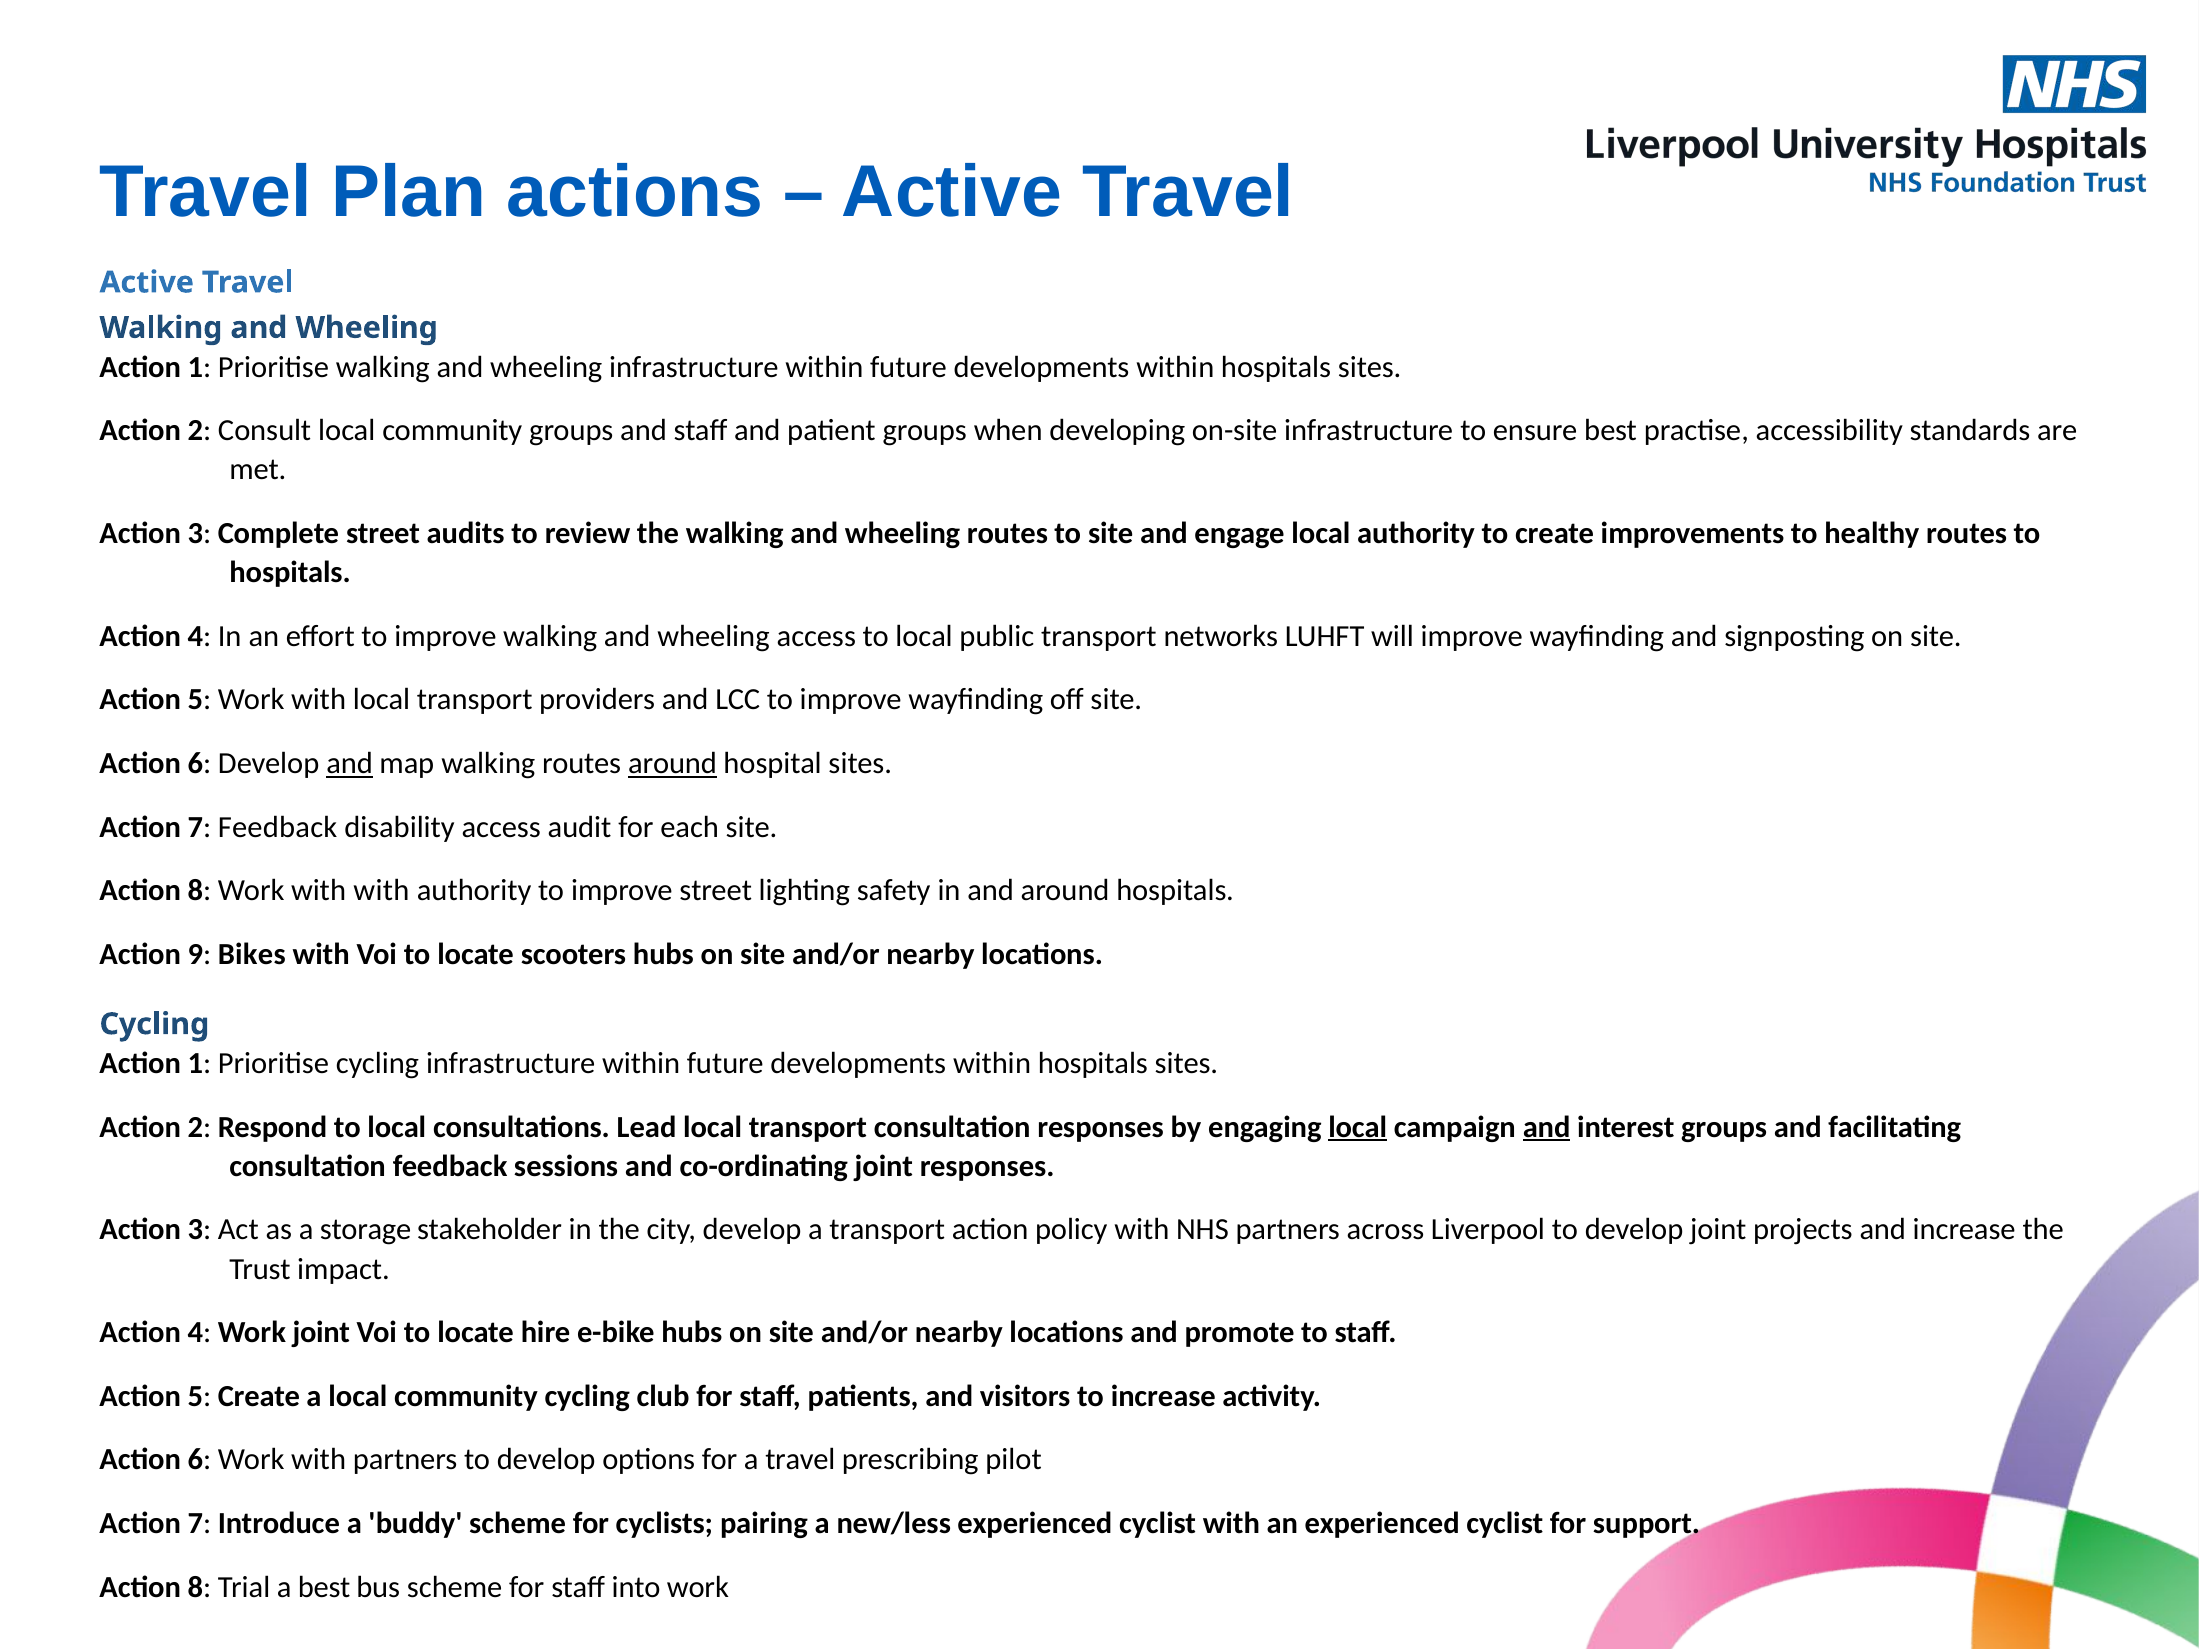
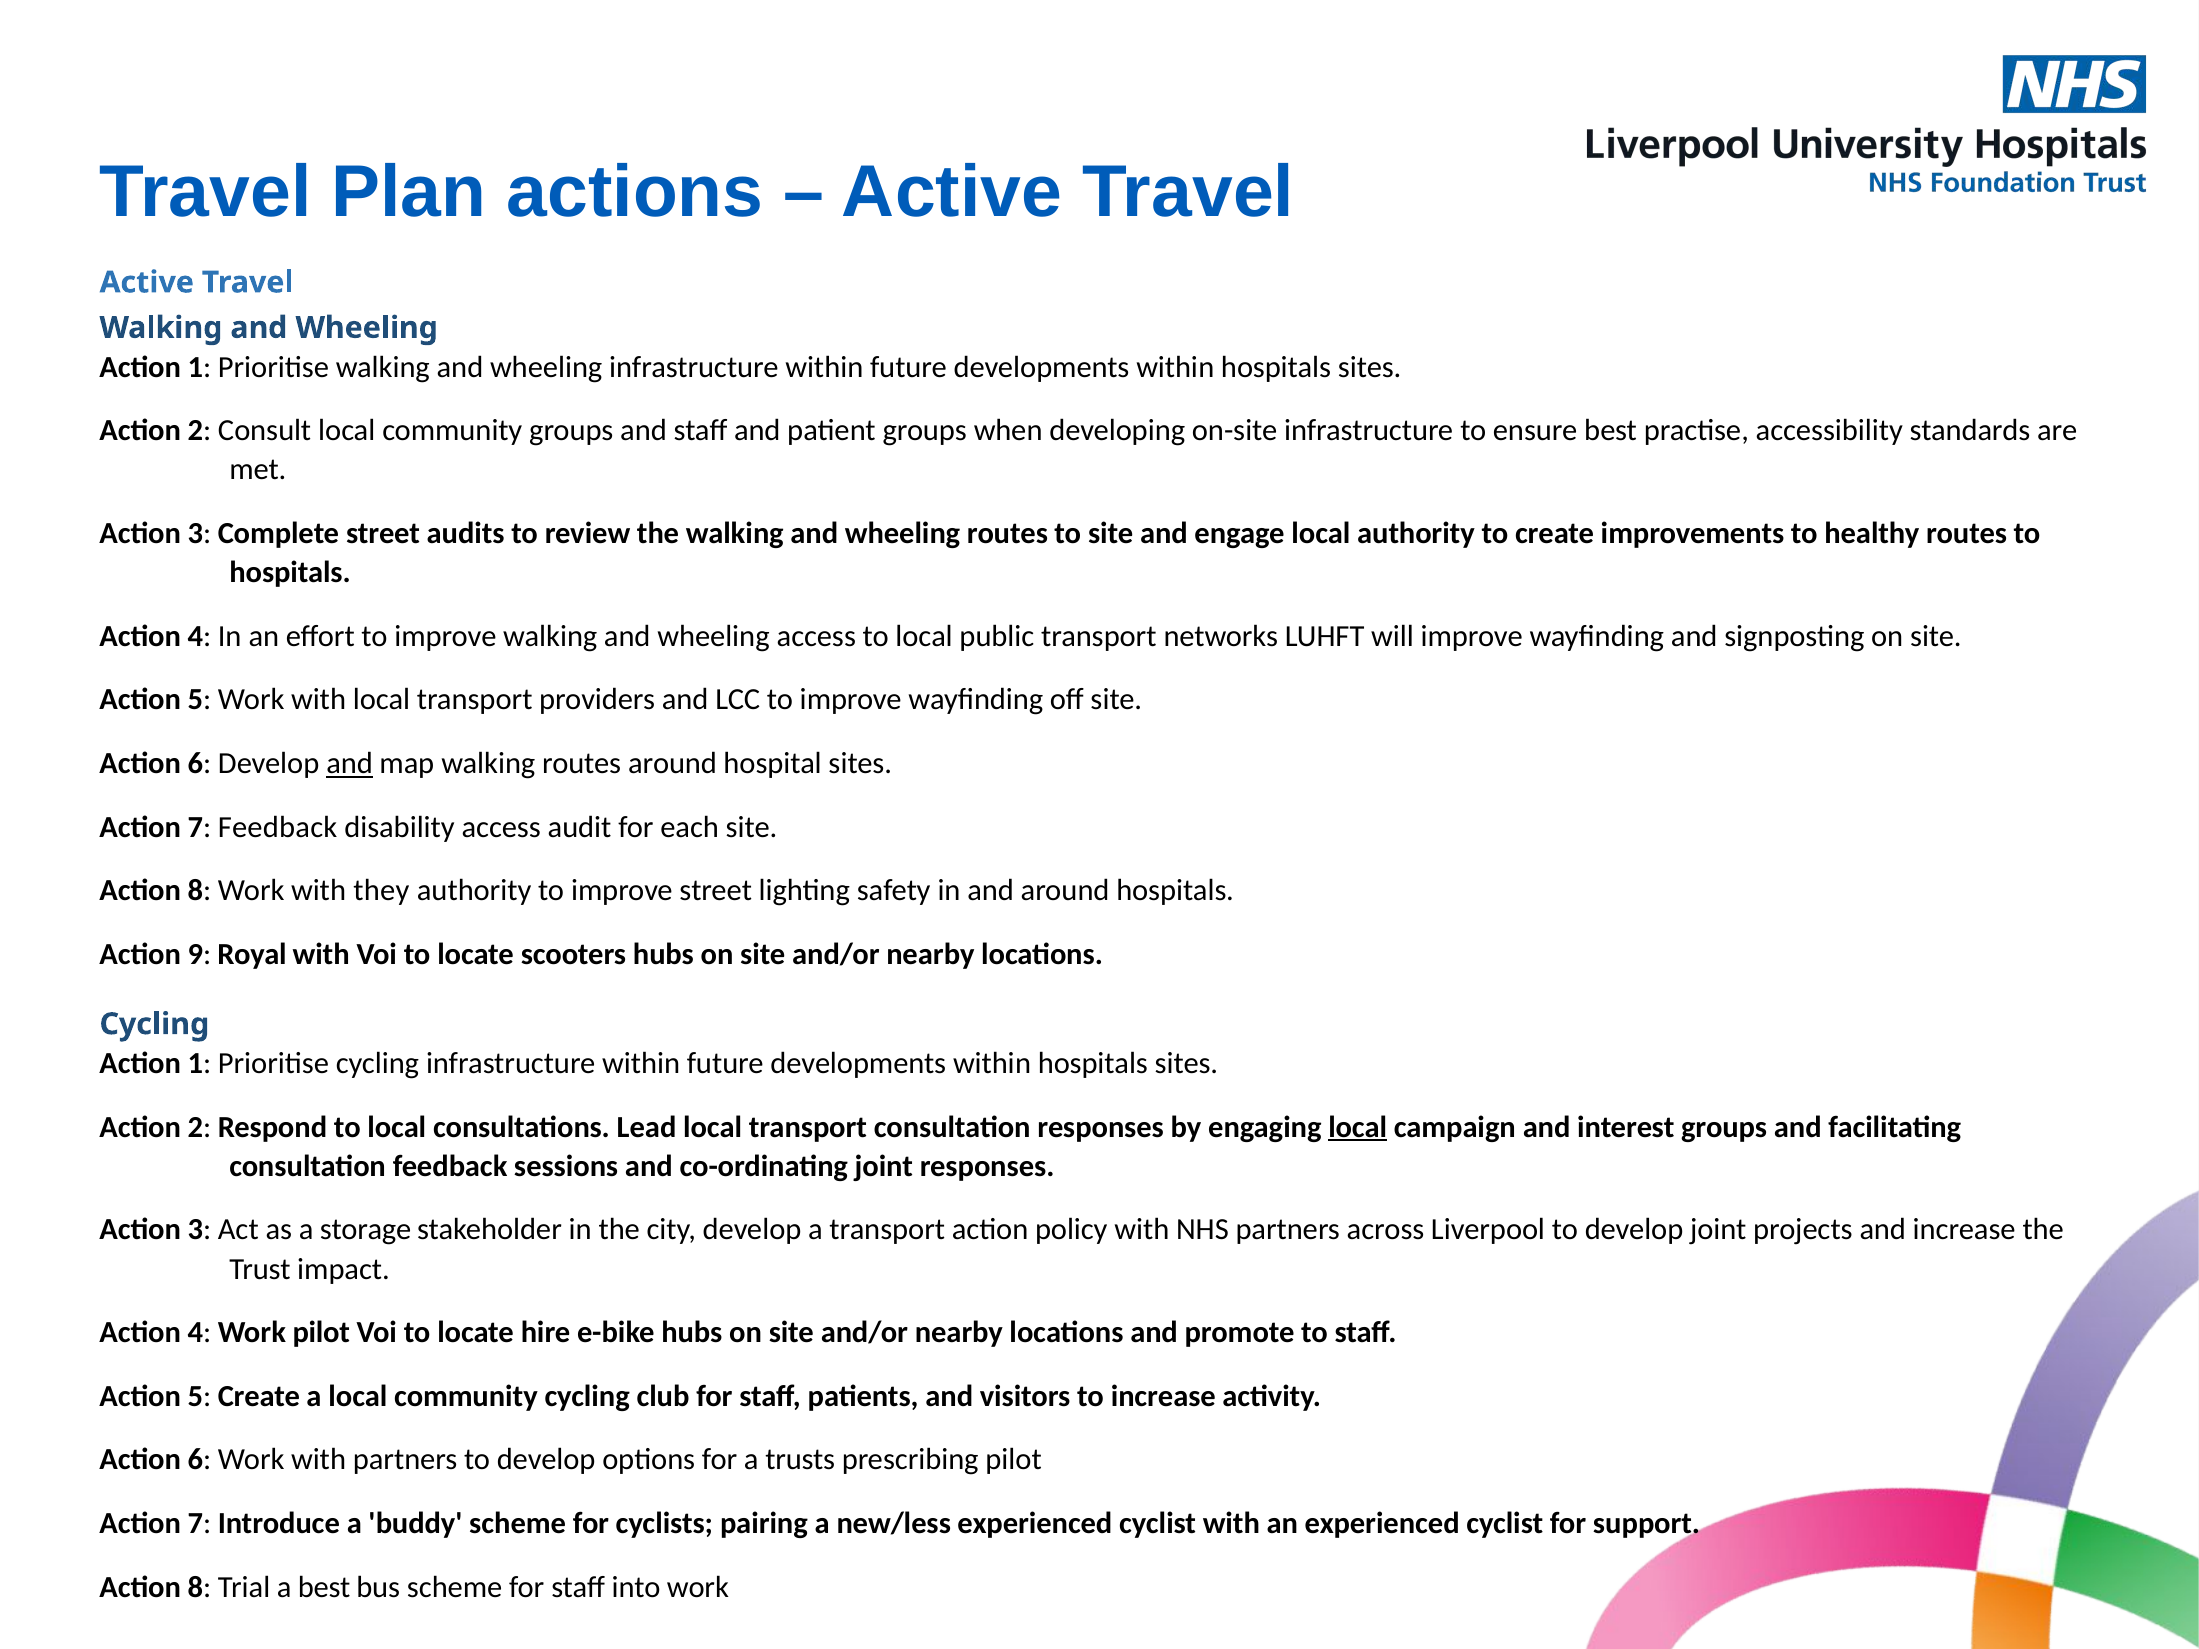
around underline: present -> none (673, 764)
with with: with -> they (381, 891)
Bikes: Bikes -> Royal (252, 955)
and underline: present -> none (1547, 1127)
Work joint: joint -> pilot (321, 1333)
a travel: travel -> trusts (800, 1460)
